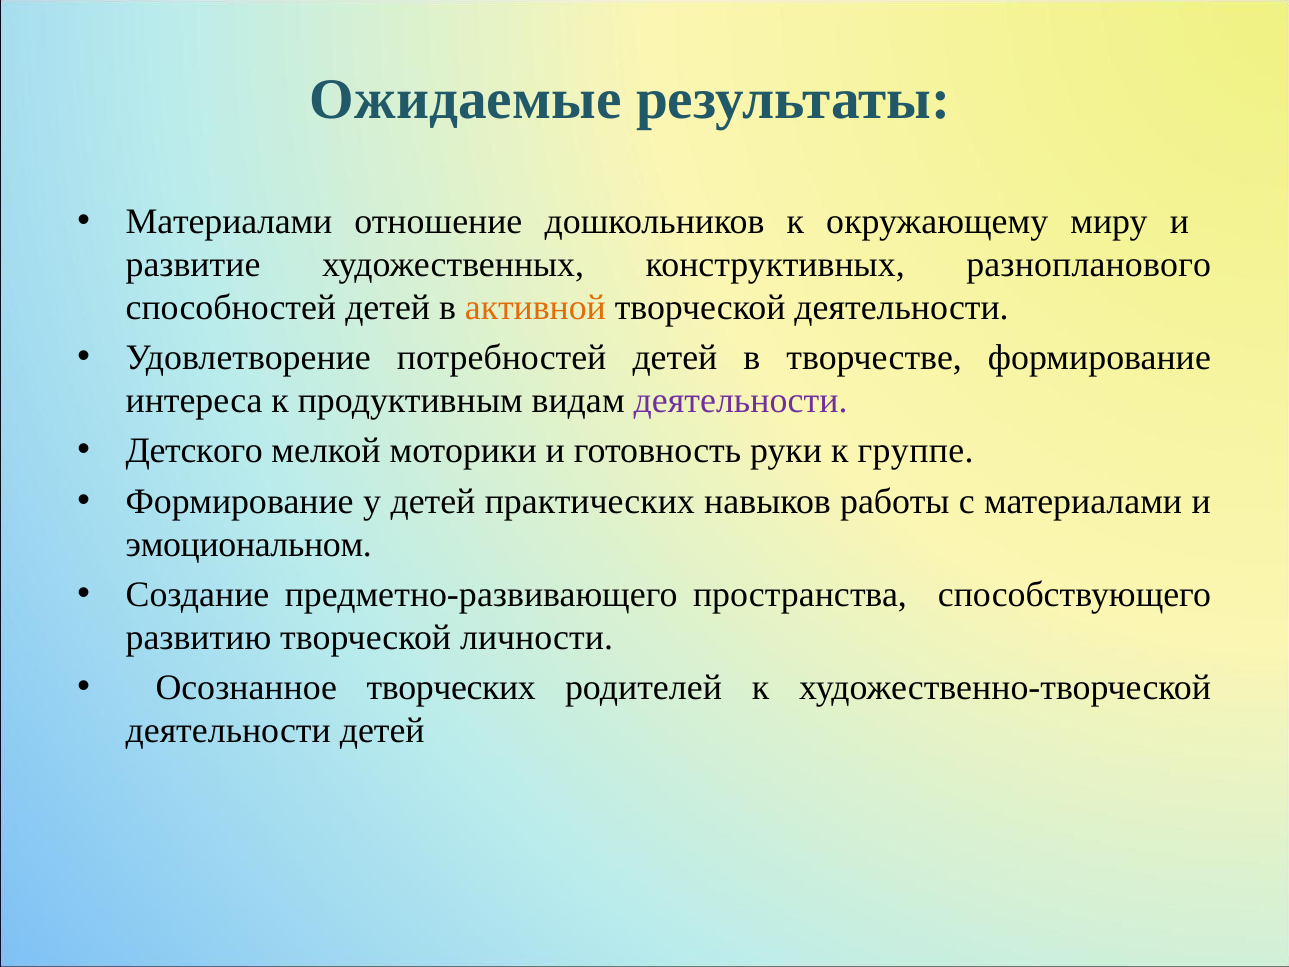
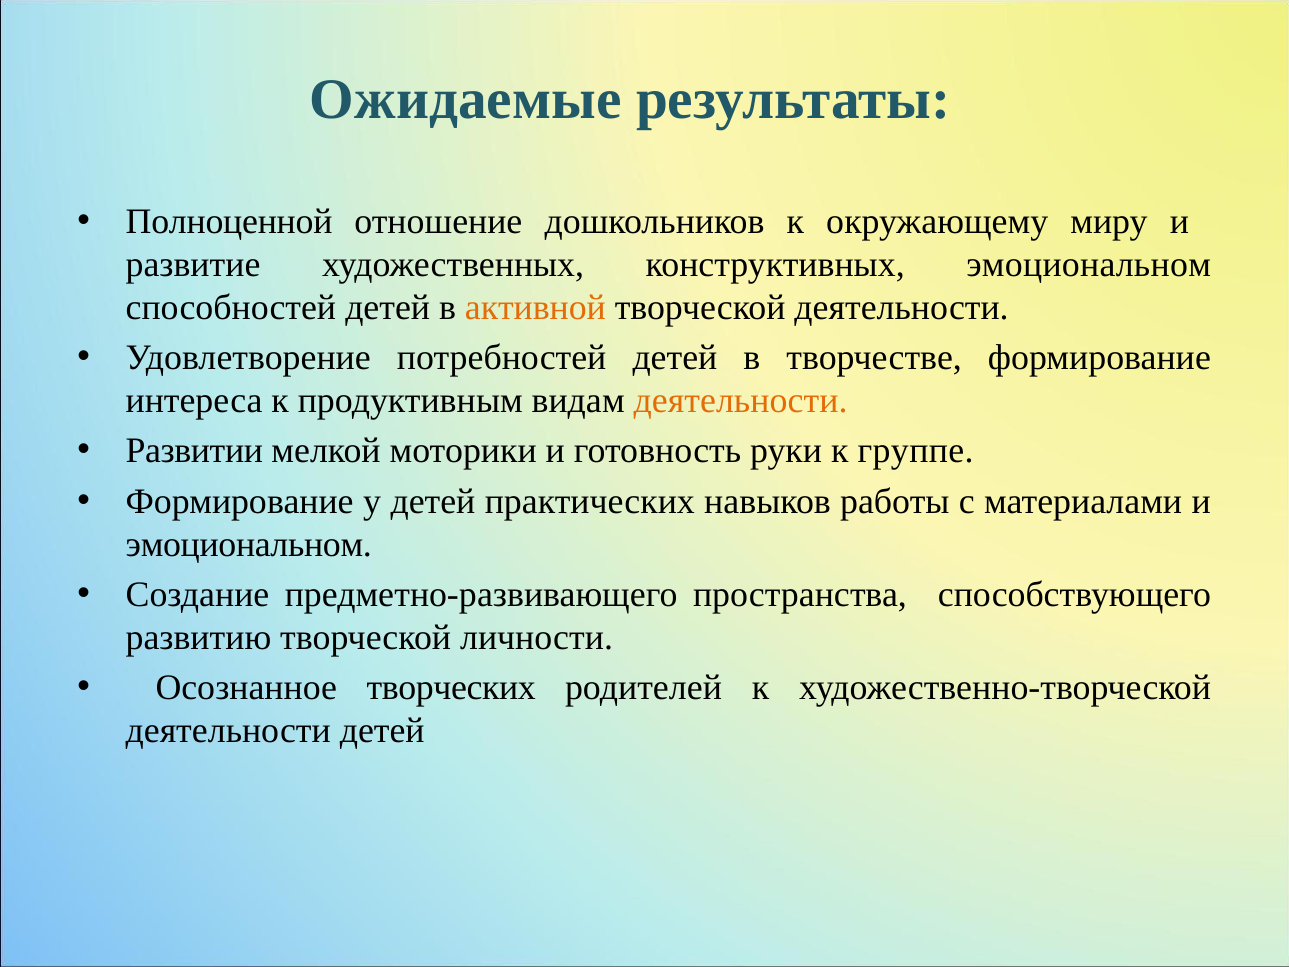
Материалами: Материалами -> Полноценной (229, 222)
конструктивных разнопланового: разнопланового -> эмоциональном (1089, 265)
деятельности colour: purple -> orange (741, 401)
Детского: Детского -> Развитии (194, 451)
